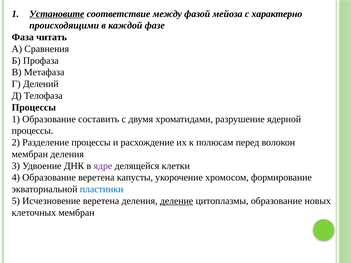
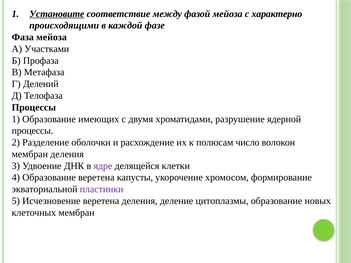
Фаза читать: читать -> мейоза (52, 37)
Сравнения: Сравнения -> Участками (47, 49)
составить: составить -> имеющих (99, 119)
Разделение процессы: процессы -> оболочки (91, 143)
перед: перед -> число (248, 143)
пластинки colour: blue -> purple (102, 189)
деление underline: present -> none (177, 201)
